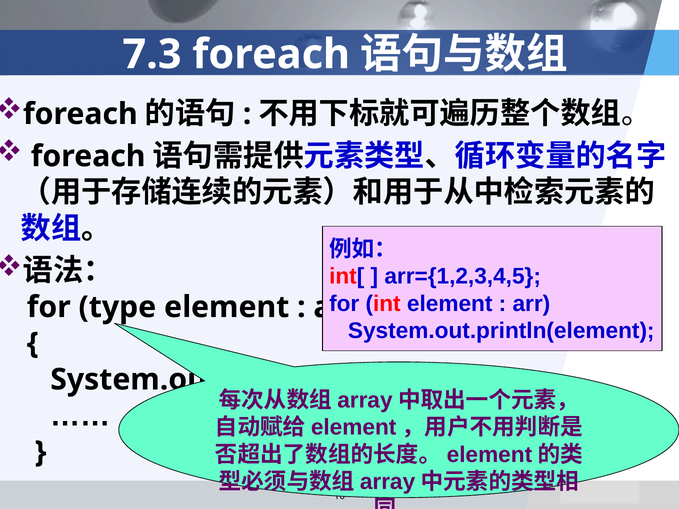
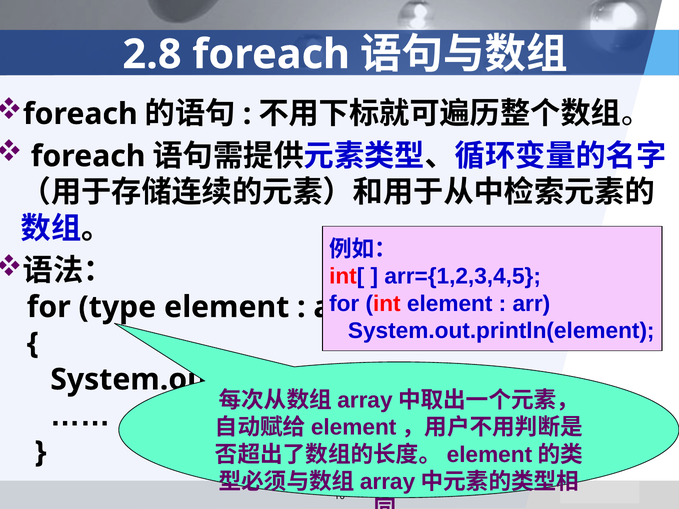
7.3: 7.3 -> 2.8 (152, 54)
